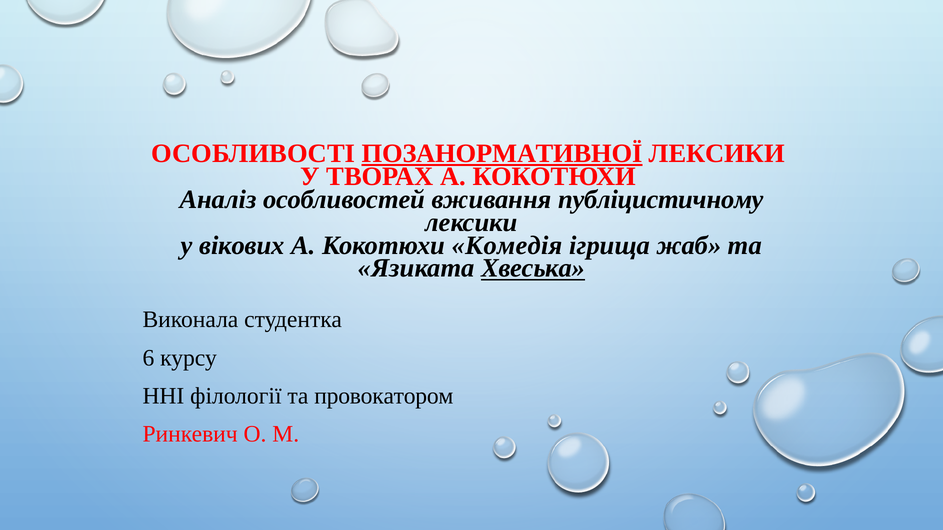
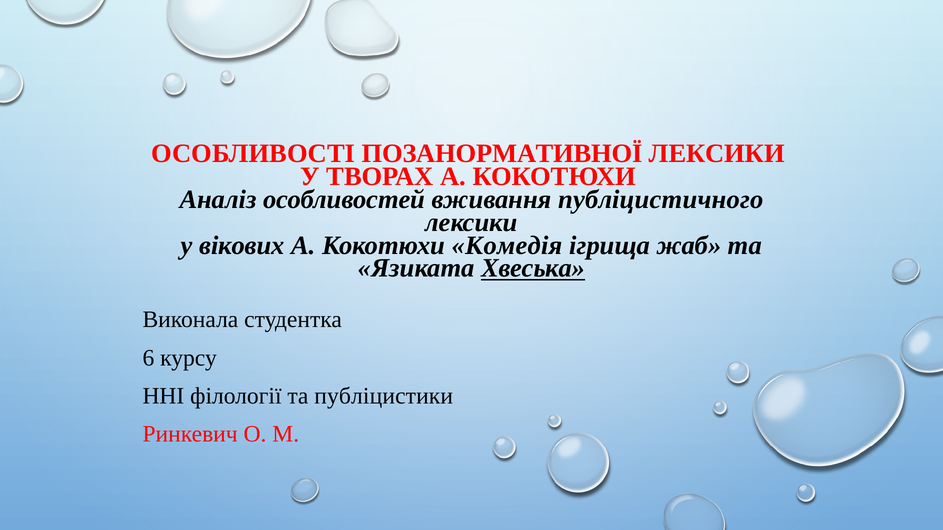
ПОЗАНОРМАТИВНОЇ underline: present -> none (502, 154)
публіцистичному: публіцистичному -> публіцистичного (661, 200)
провокатором: провокатором -> публіцистики (384, 396)
